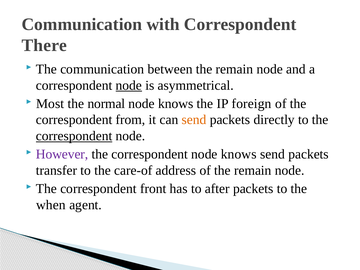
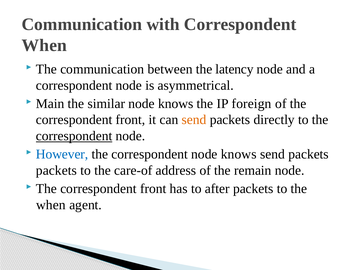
There: There -> When (44, 45)
between the remain: remain -> latency (235, 69)
node underline: present -> none (129, 85)
Most: Most -> Main (50, 104)
normal: normal -> similar (106, 104)
from: from -> front (131, 120)
However colour: purple -> blue (62, 154)
transfer: transfer -> packets (56, 170)
